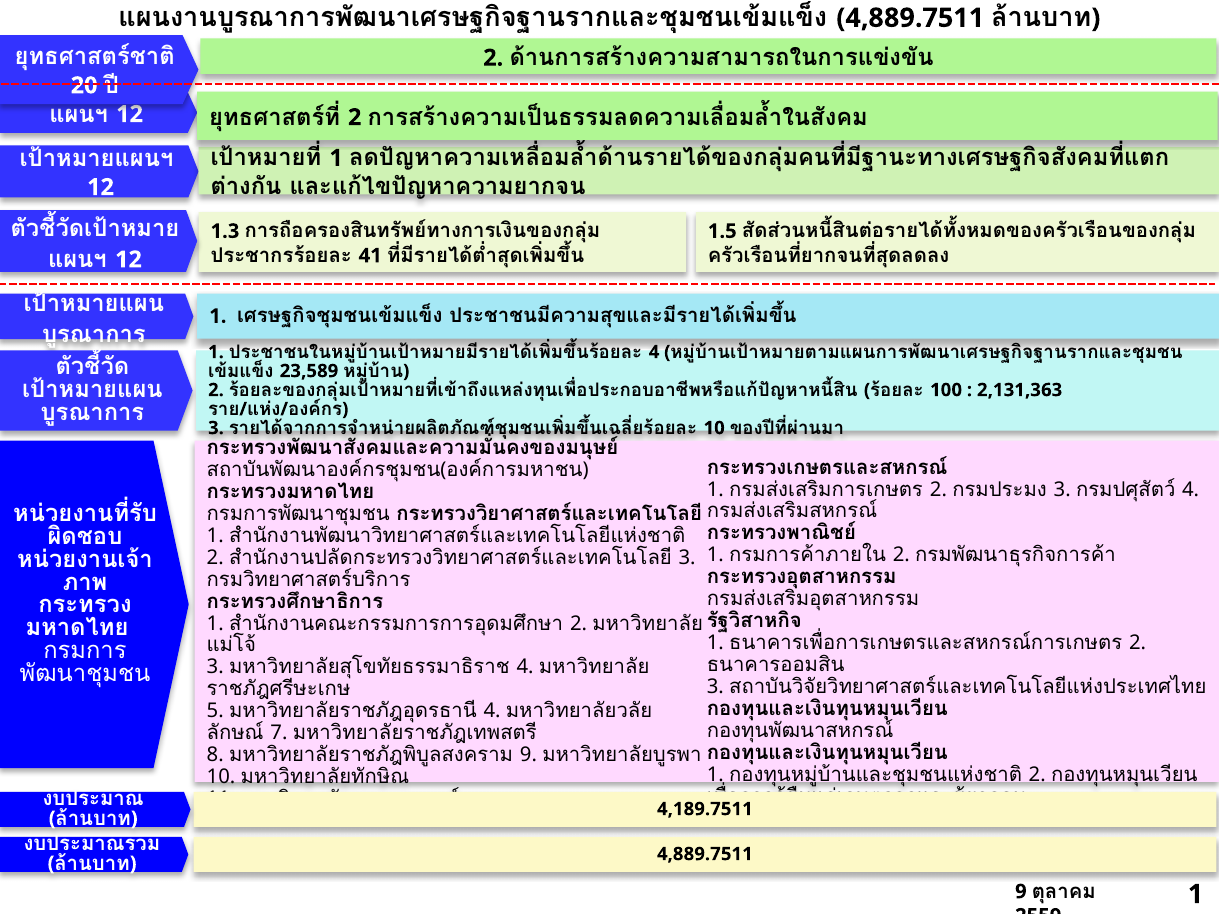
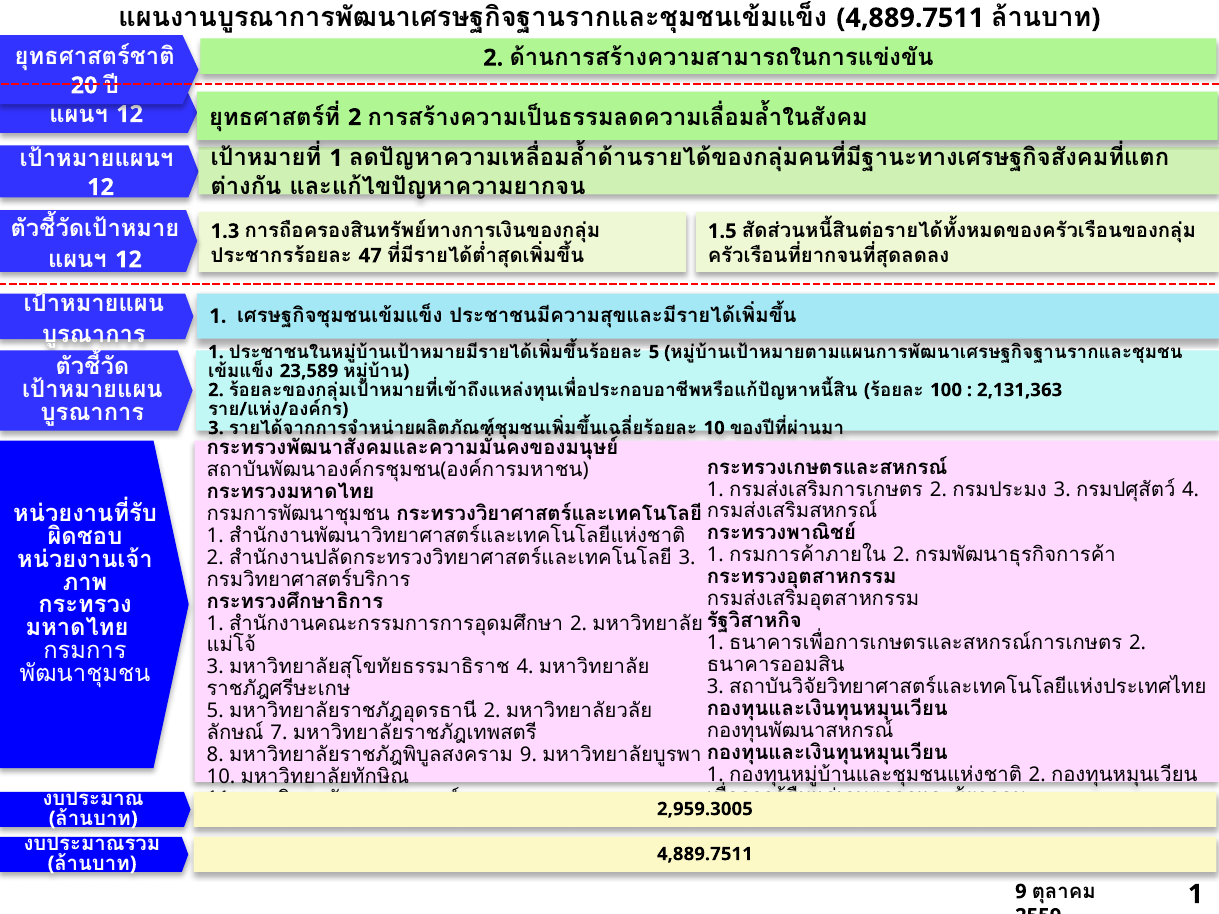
41: 41 -> 47 (370, 256)
4: 4 -> 5 (654, 352)
4: 4 -> 2 (492, 711)
4,189.7511: 4,189.7511 -> 2,959.3005 (705, 809)
